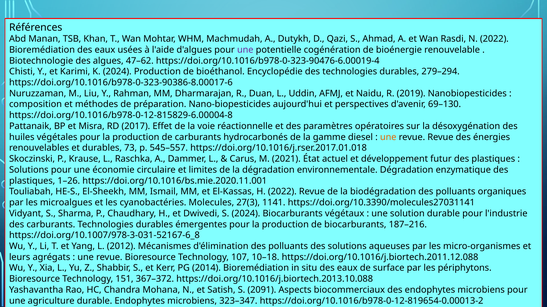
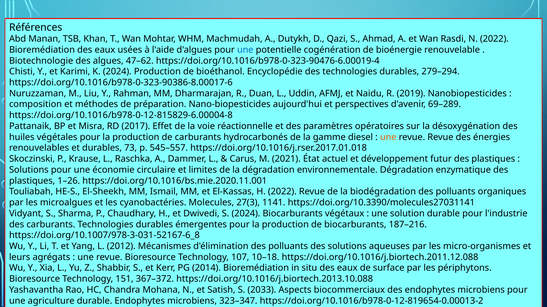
une colour: purple -> blue (245, 50)
69–130: 69–130 -> 69–289 (445, 105)
2091: 2091 -> 2033 (262, 290)
